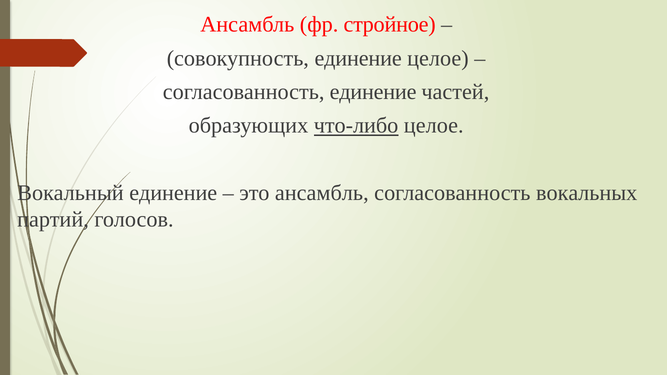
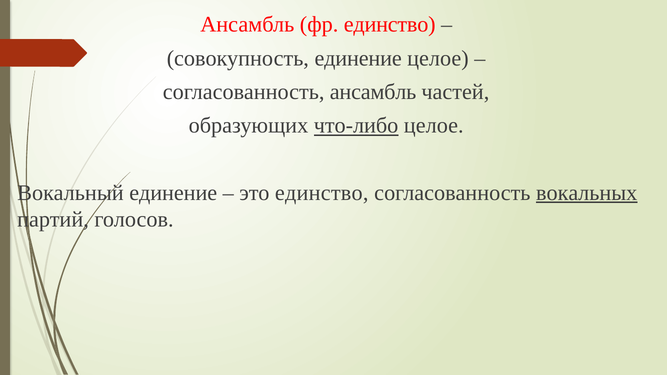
фр стройное: стройное -> единство (390, 25)
согласованность единение: единение -> ансамбль (373, 92)
это ансамбль: ансамбль -> единство (322, 193)
вокальных underline: none -> present (587, 193)
